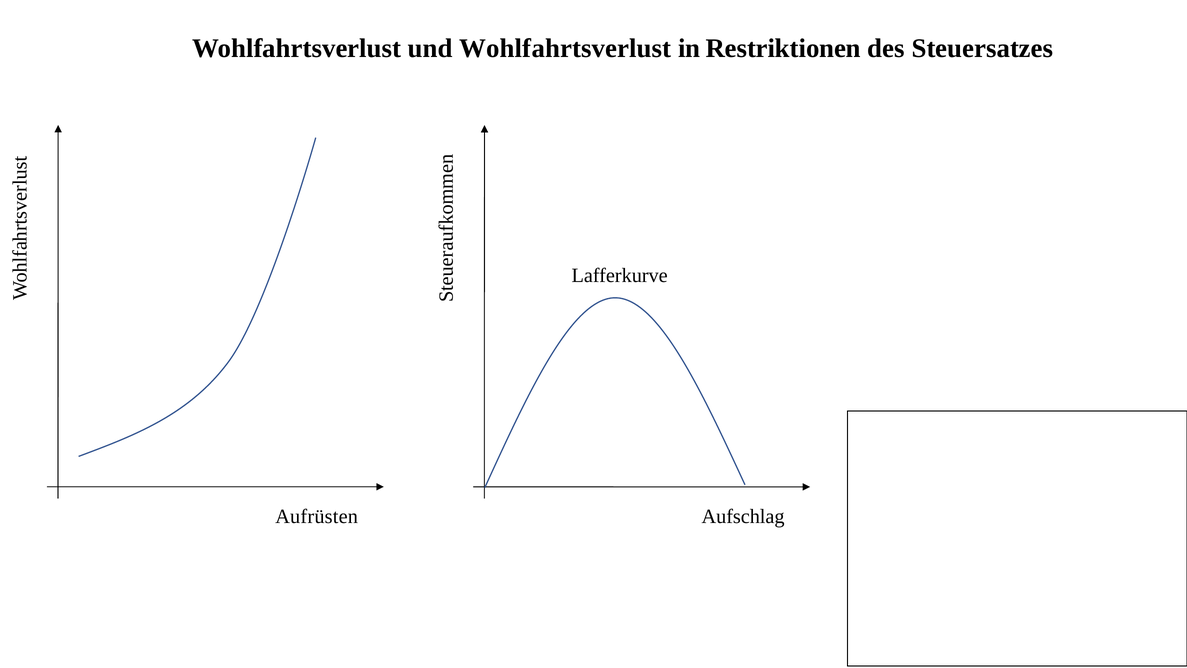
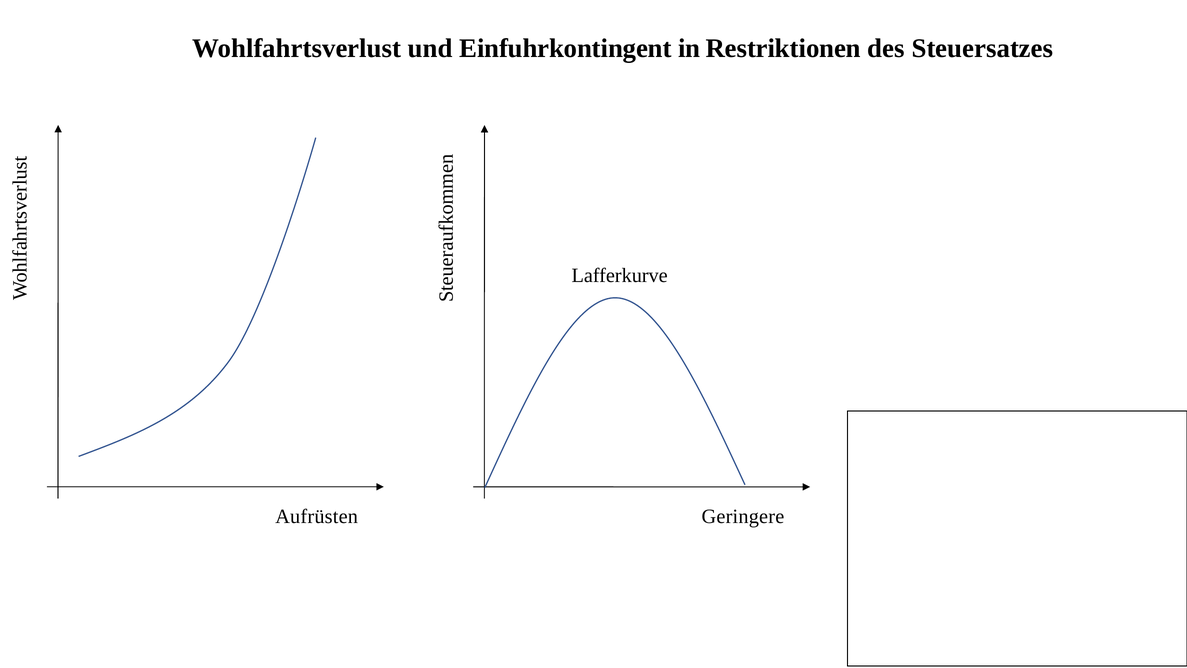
und Wohlfahrtsverlust: Wohlfahrtsverlust -> Einfuhrkontingent (565, 48)
Aufschlag: Aufschlag -> Geringere (743, 516)
